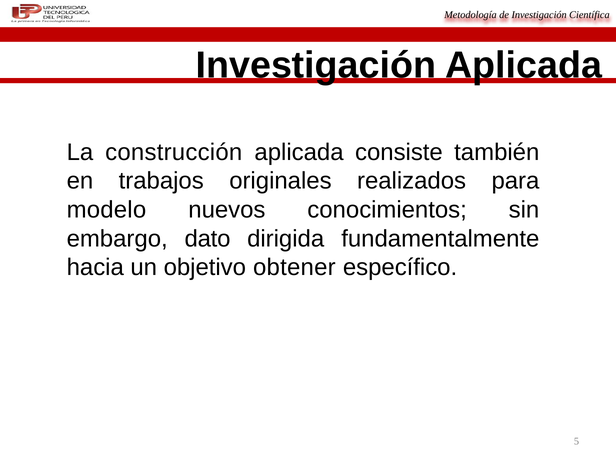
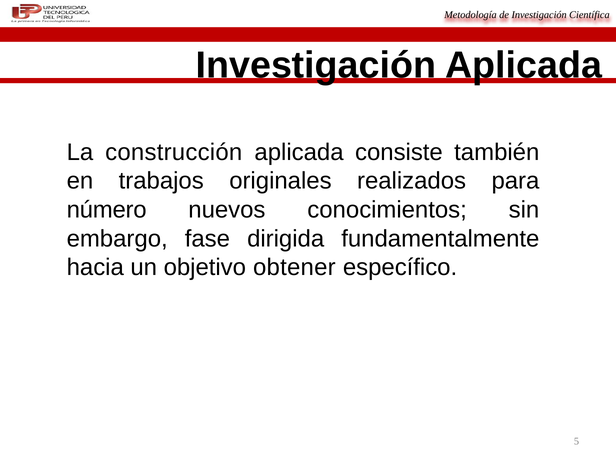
modelo: modelo -> número (107, 210)
dato: dato -> fase (207, 239)
